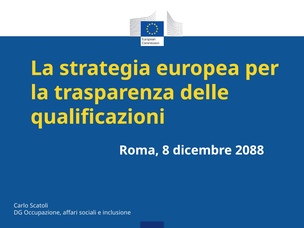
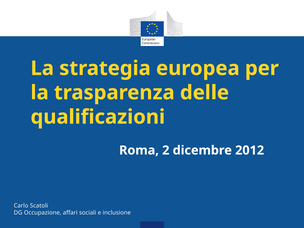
8: 8 -> 2 (166, 150)
2088: 2088 -> 2012 (250, 150)
